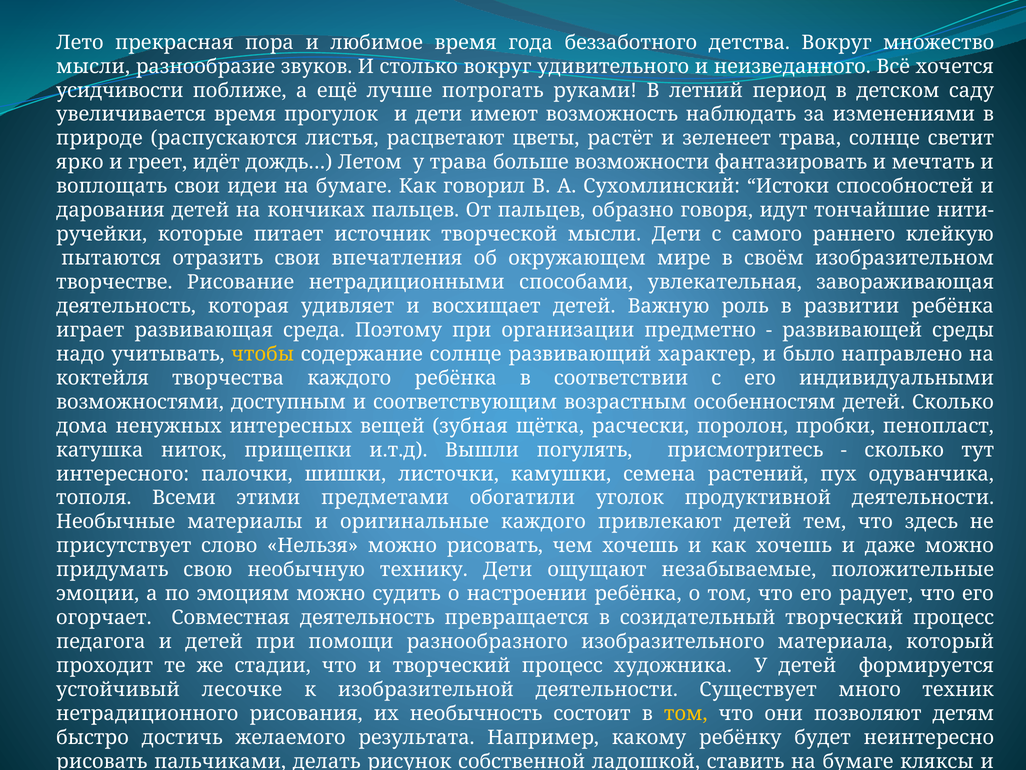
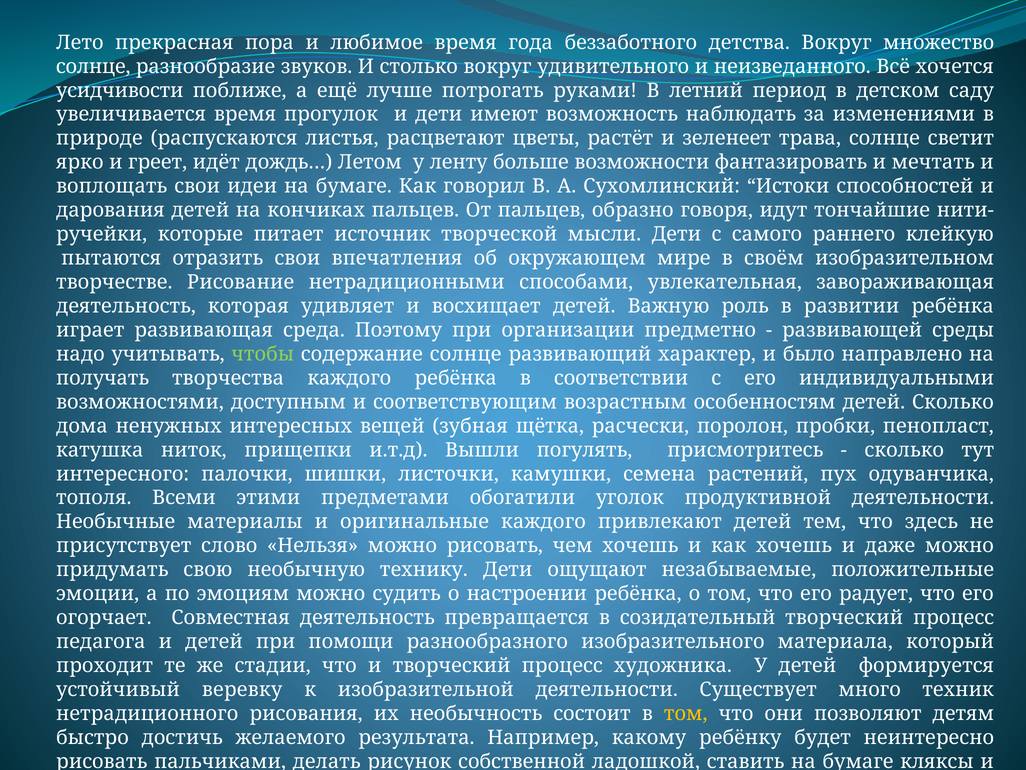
мысли: мысли -> солнце (93, 66)
у трава: трава -> ленту (459, 162)
чтобы colour: yellow -> light green (263, 354)
коктейля: коктейля -> получать (103, 378)
лесочке: лесочке -> веревку (242, 689)
